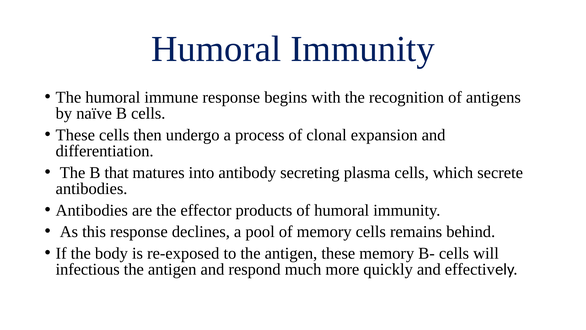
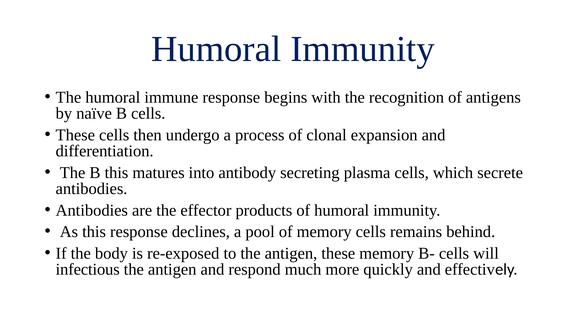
B that: that -> this (116, 172)
